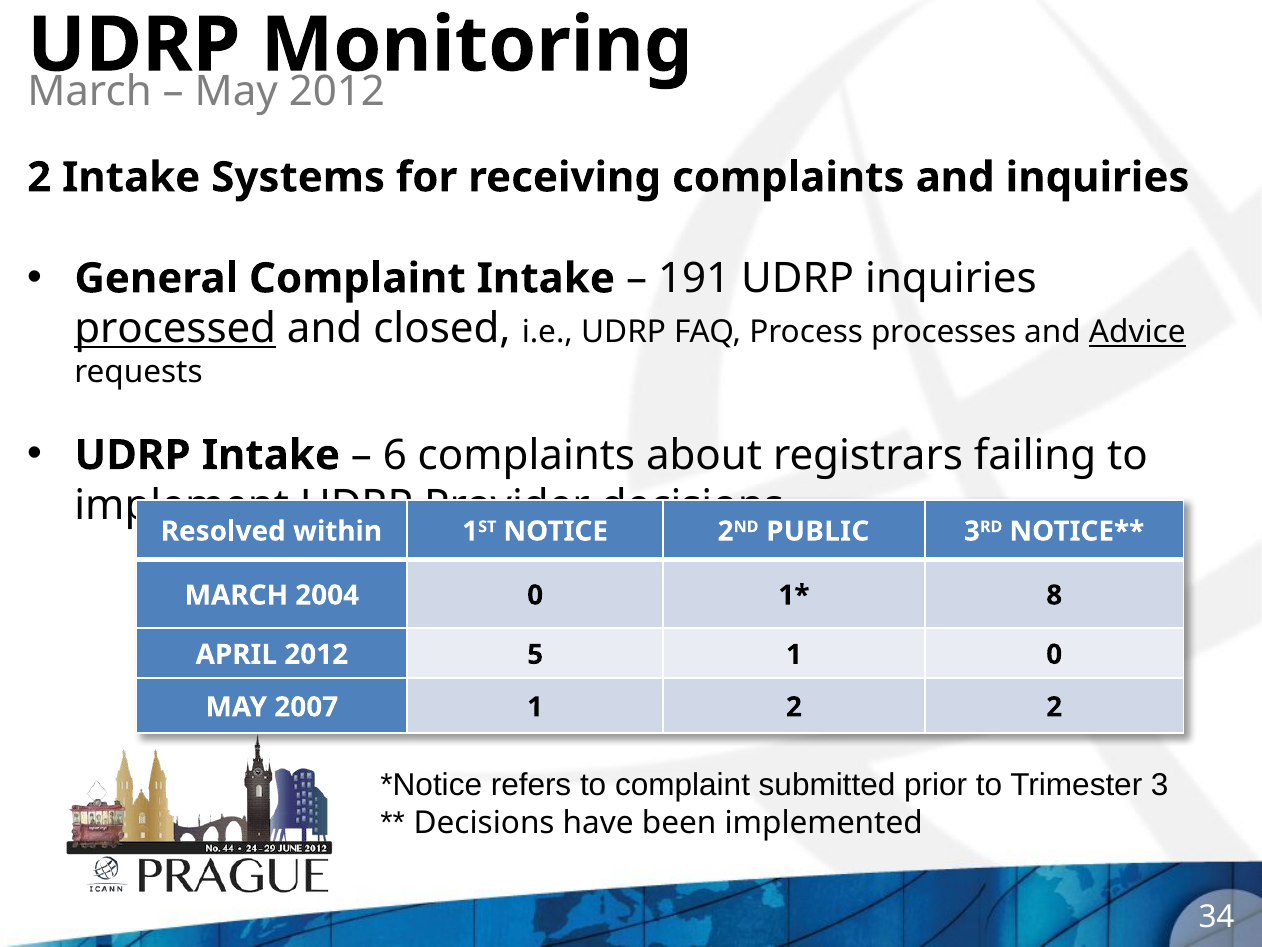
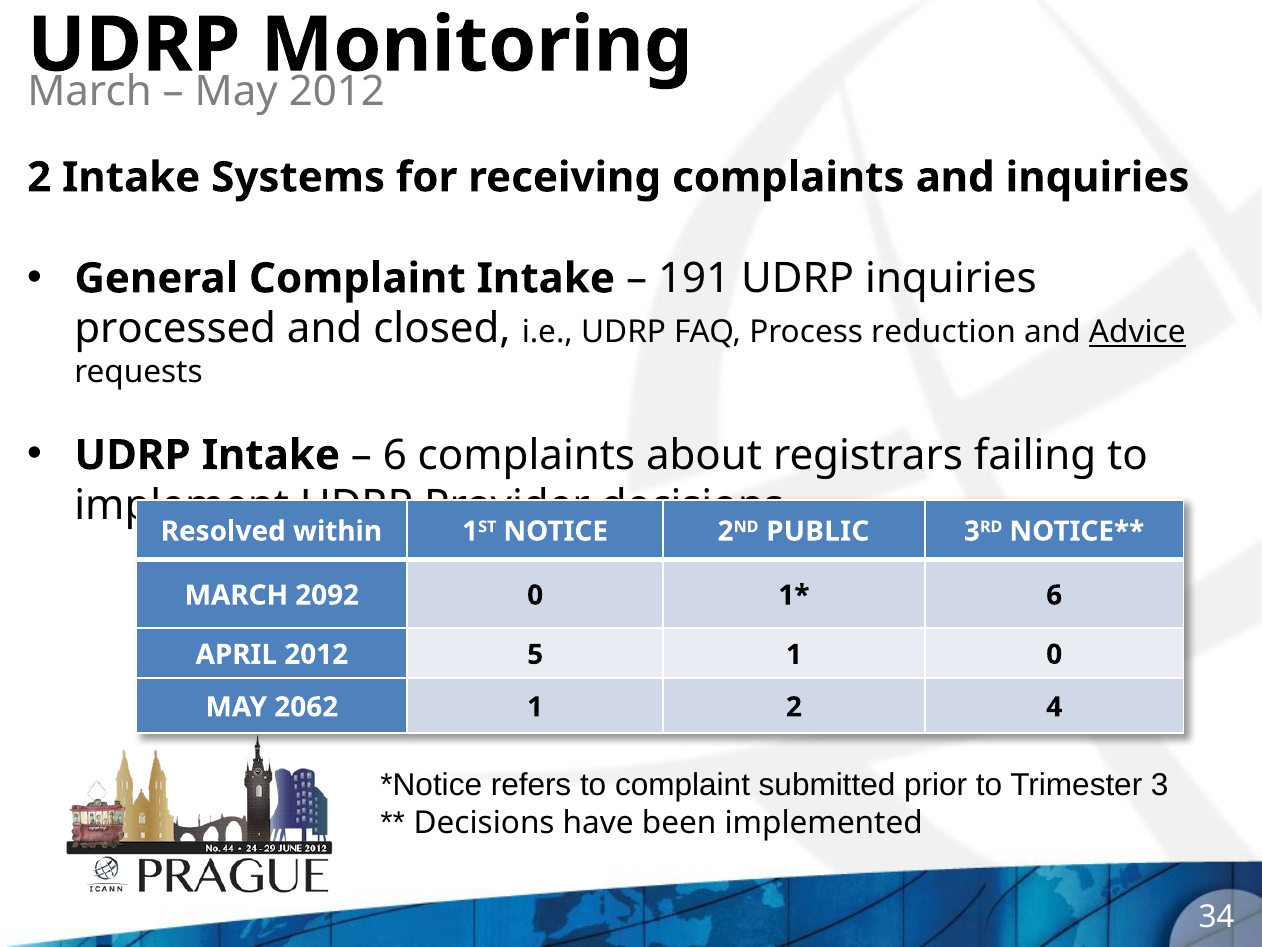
processed underline: present -> none (175, 329)
processes: processes -> reduction (943, 332)
2004: 2004 -> 2092 (327, 595)
8: 8 -> 6 (1054, 595)
2007: 2007 -> 2062 (306, 707)
2 2: 2 -> 4 (1054, 707)
